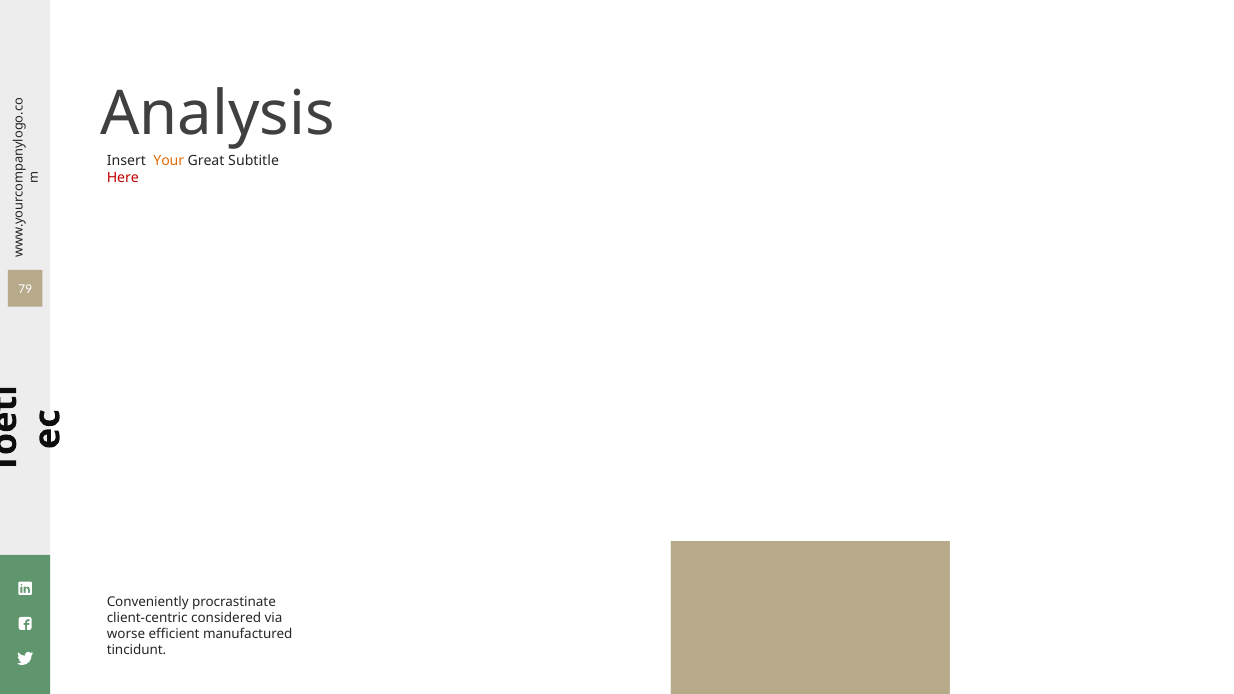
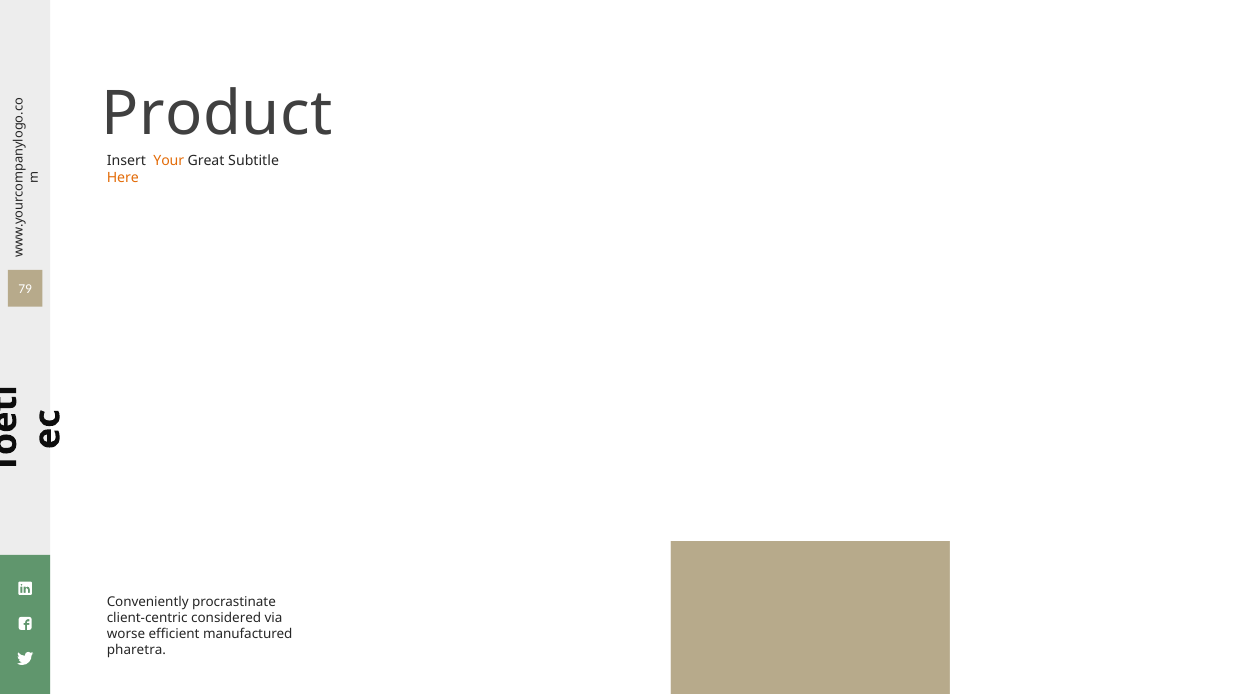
Analysis: Analysis -> Product (217, 114)
Here colour: red -> orange (123, 177)
tincidunt: tincidunt -> pharetra (136, 651)
